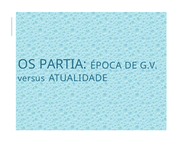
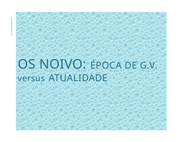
PARTIA: PARTIA -> NOIVO (63, 64)
